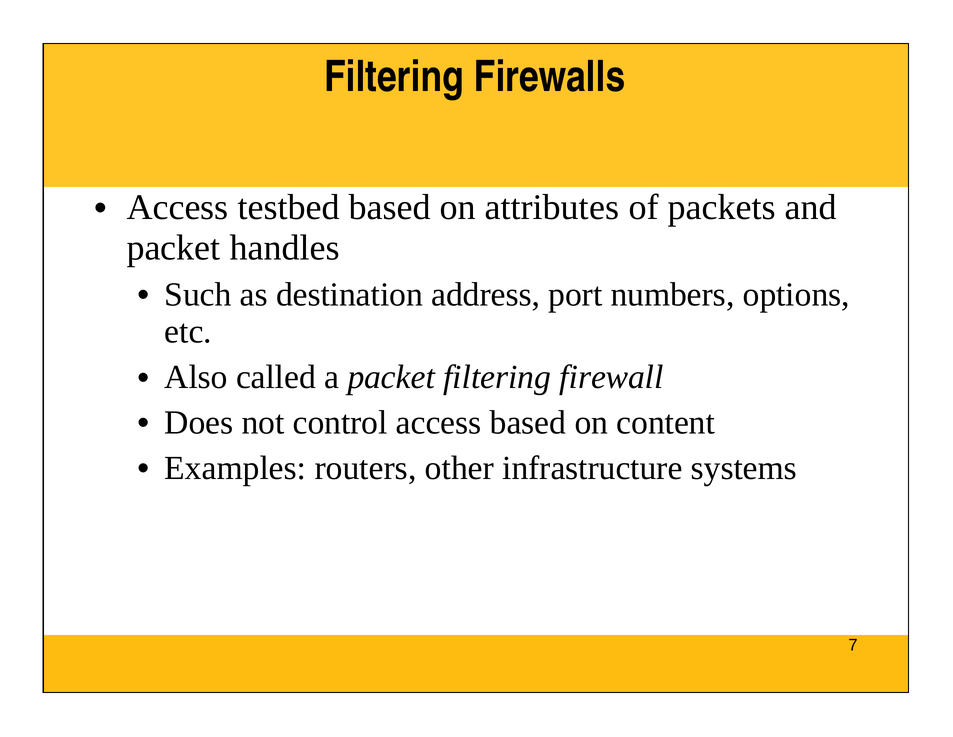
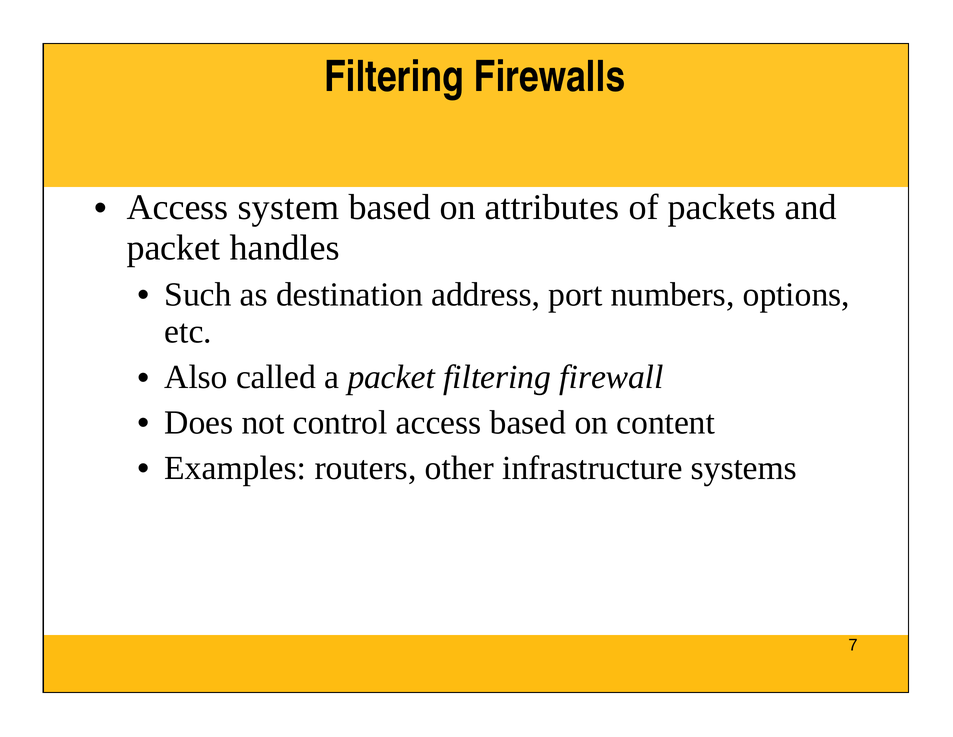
testbed: testbed -> system (288, 207)
